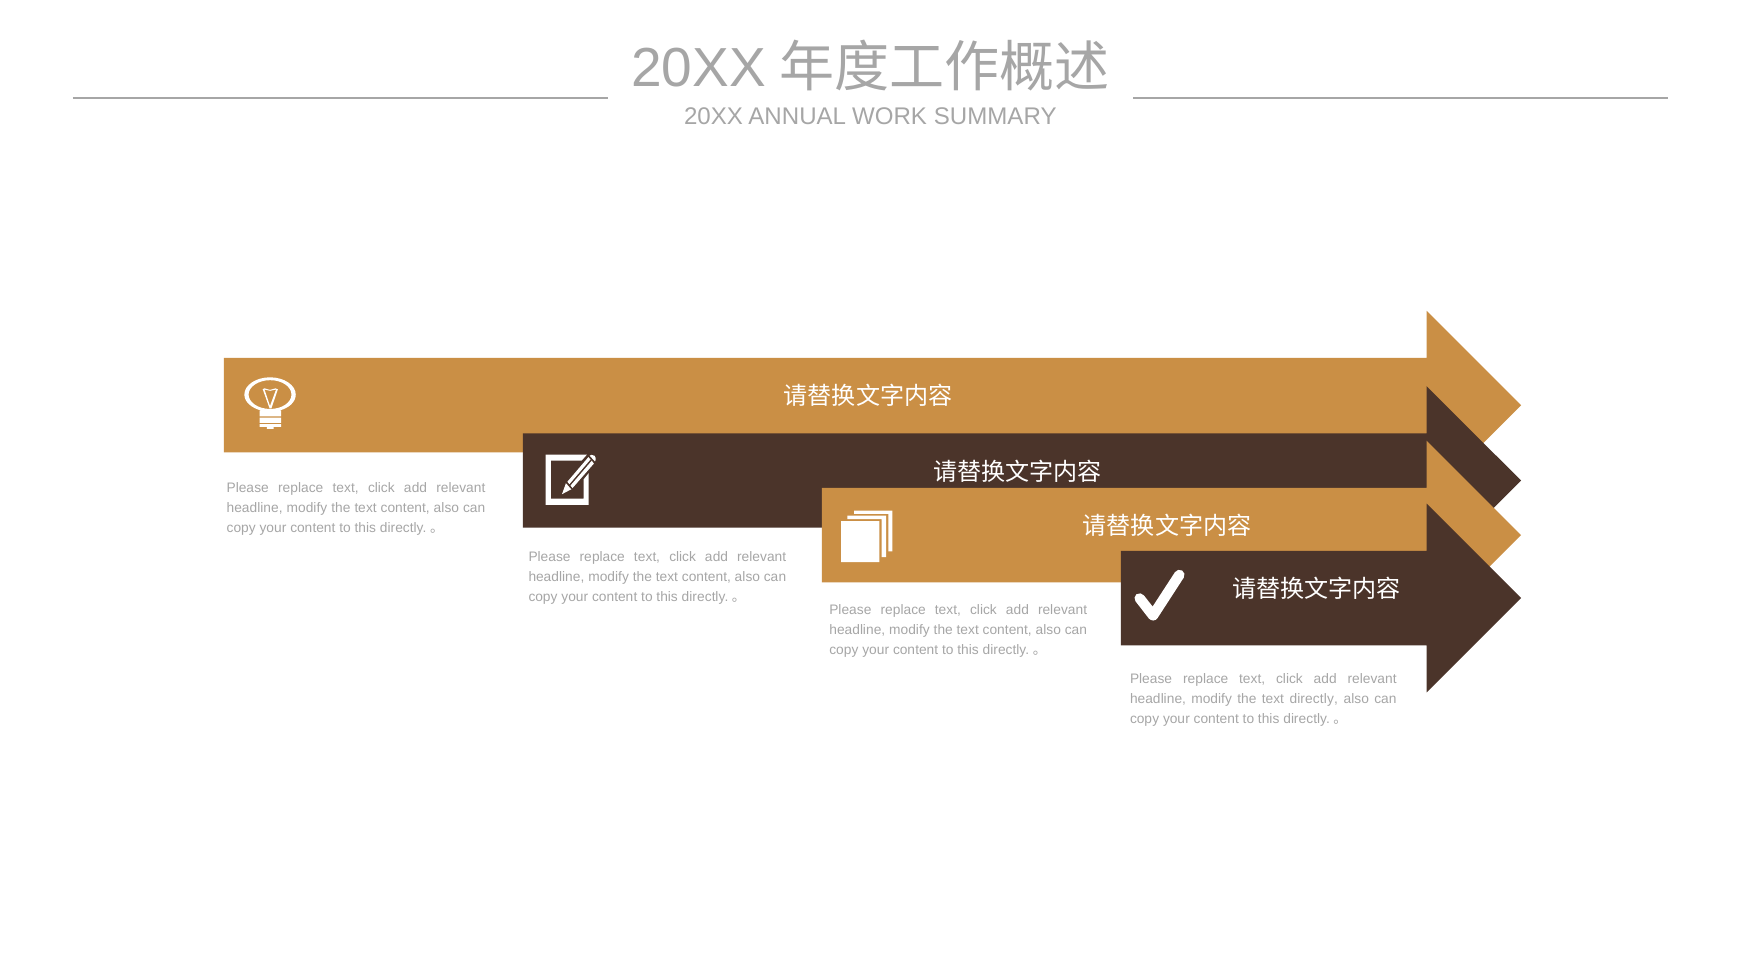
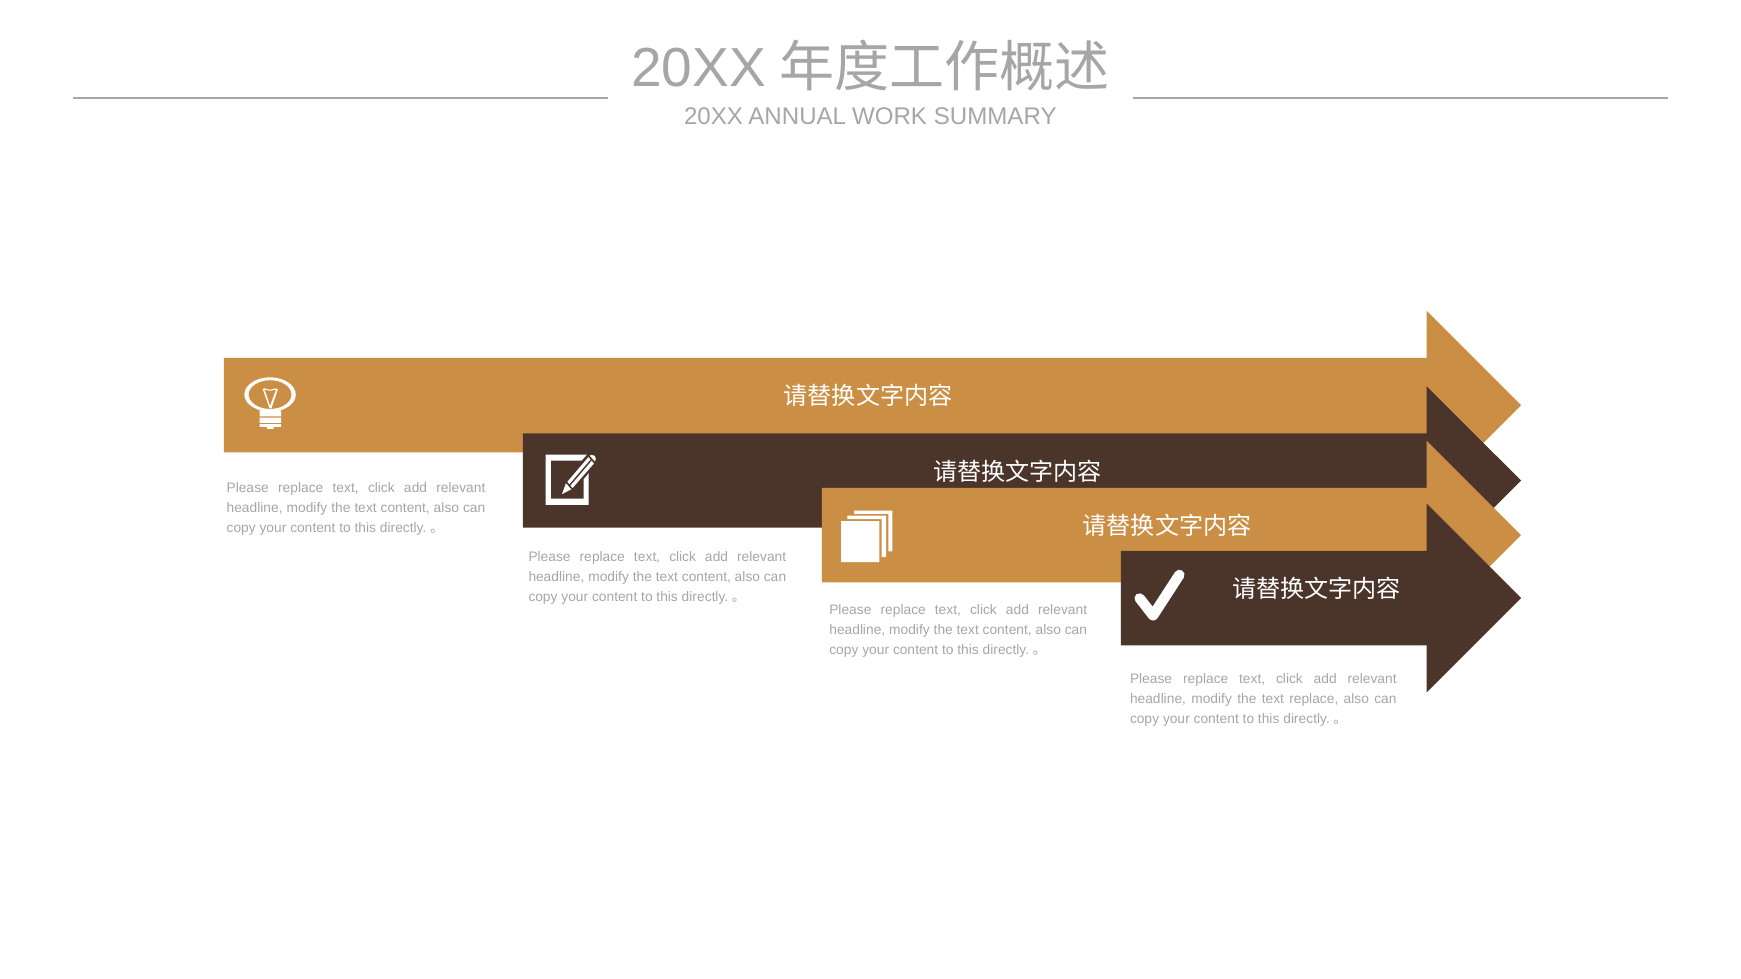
text directly: directly -> replace (1314, 699)
